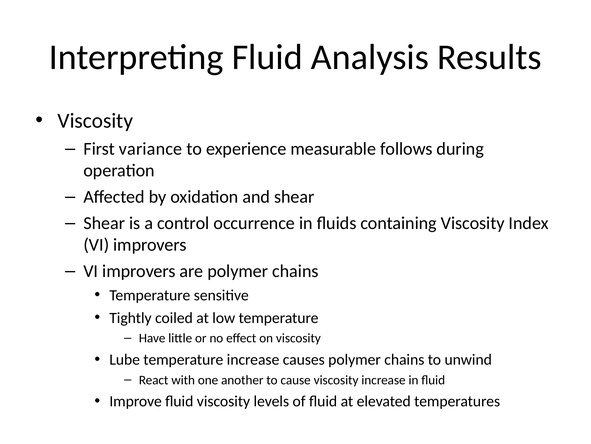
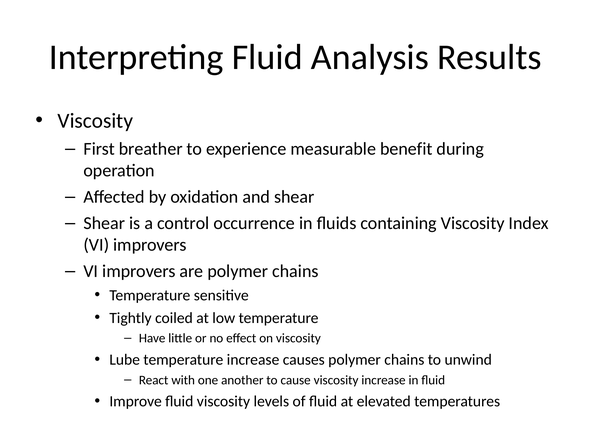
variance: variance -> breather (151, 149)
follows: follows -> benefit (406, 149)
